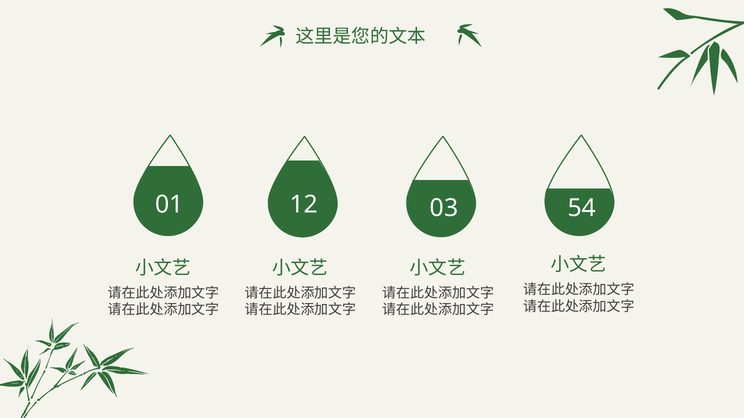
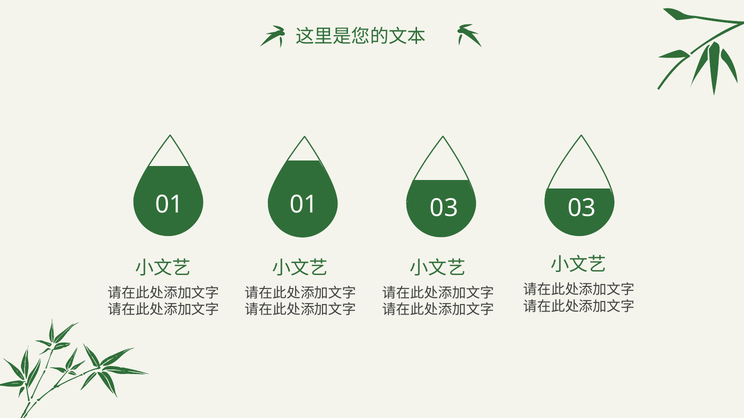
01 12: 12 -> 01 (304, 205)
03 54: 54 -> 03 (582, 208)
